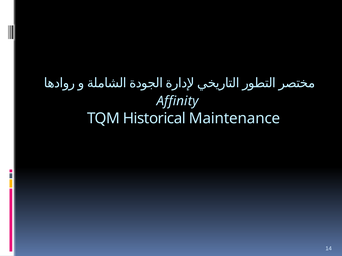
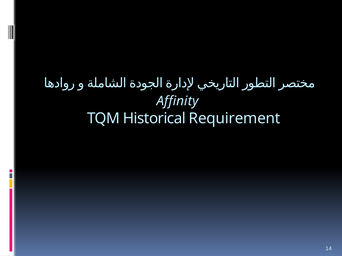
Maintenance: Maintenance -> Requirement (235, 119)
